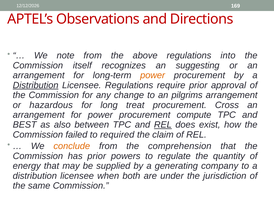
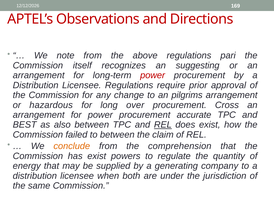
into: into -> pari (228, 55)
power colour: orange -> red (153, 75)
Distribution underline: present -> none (36, 85)
treat: treat -> over (135, 105)
compute: compute -> accurate (194, 115)
to required: required -> between (117, 134)
has prior: prior -> exist (97, 156)
